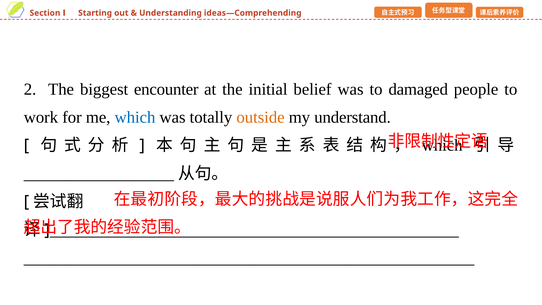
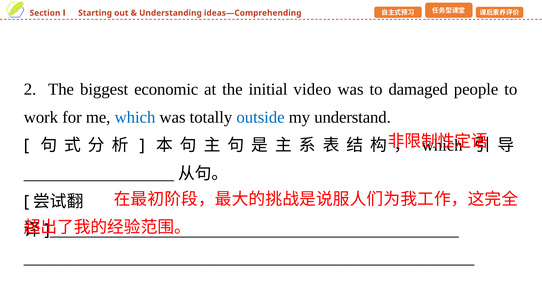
encounter: encounter -> economic (166, 89)
belief: belief -> video (312, 89)
outside colour: orange -> blue (261, 117)
